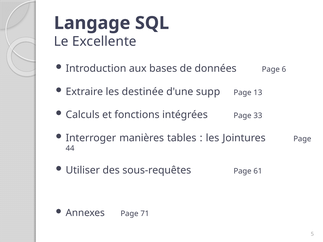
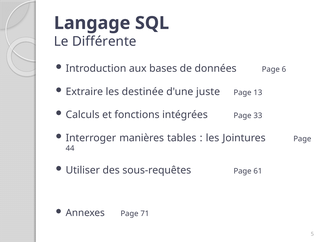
Excellente: Excellente -> Différente (104, 42)
supp: supp -> juste (208, 92)
